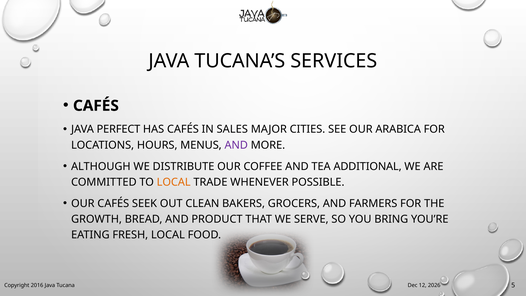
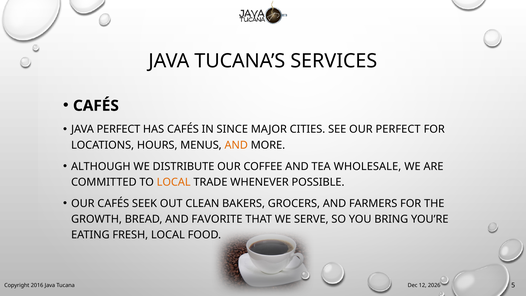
SALES: SALES -> SINCE (232, 129)
OUR ARABICA: ARABICA -> PERFECT (398, 129)
AND colour: purple -> orange (236, 145)
ADDITIONAL: ADDITIONAL -> WHOLESALE (367, 166)
PRODUCT: PRODUCT -> FAVORITE (217, 219)
